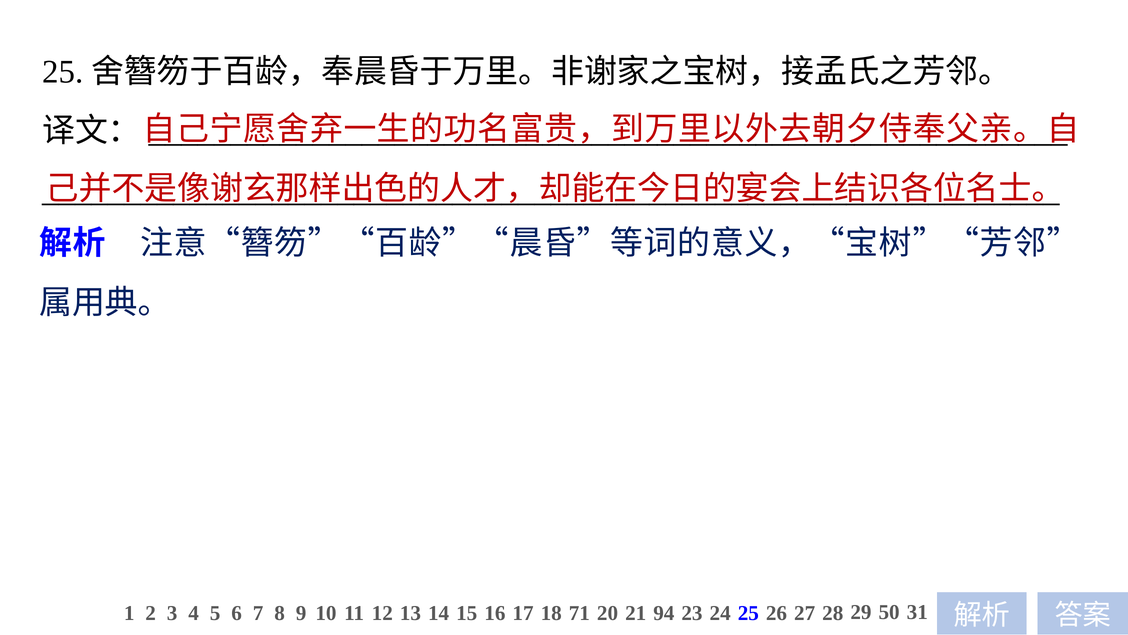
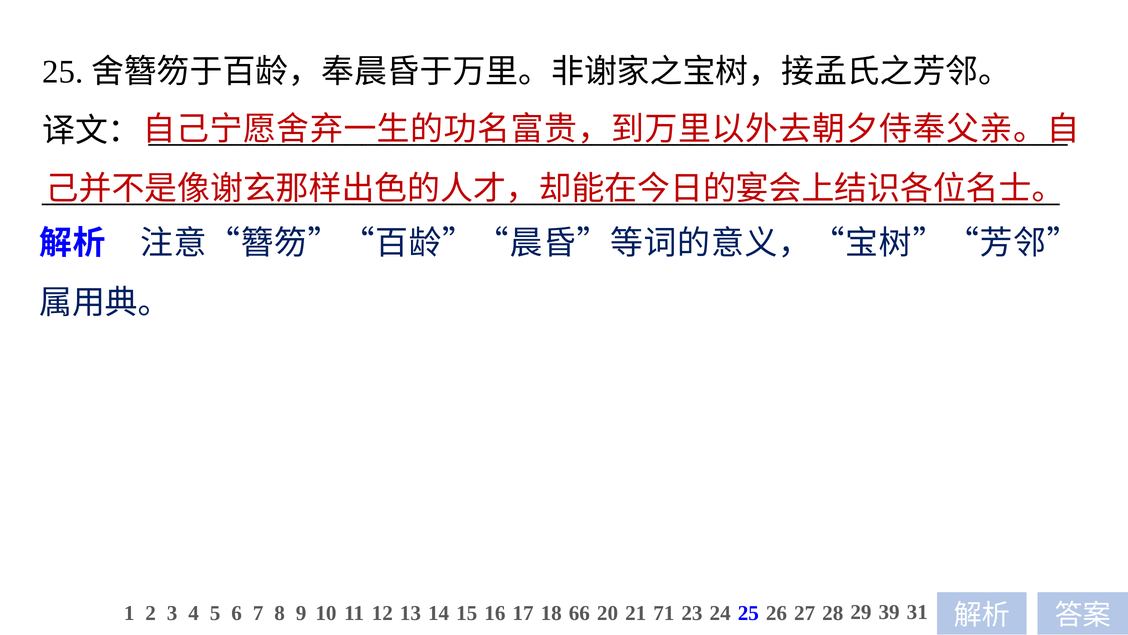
71: 71 -> 66 (579, 613)
94: 94 -> 71 (664, 613)
50: 50 -> 39 (889, 612)
